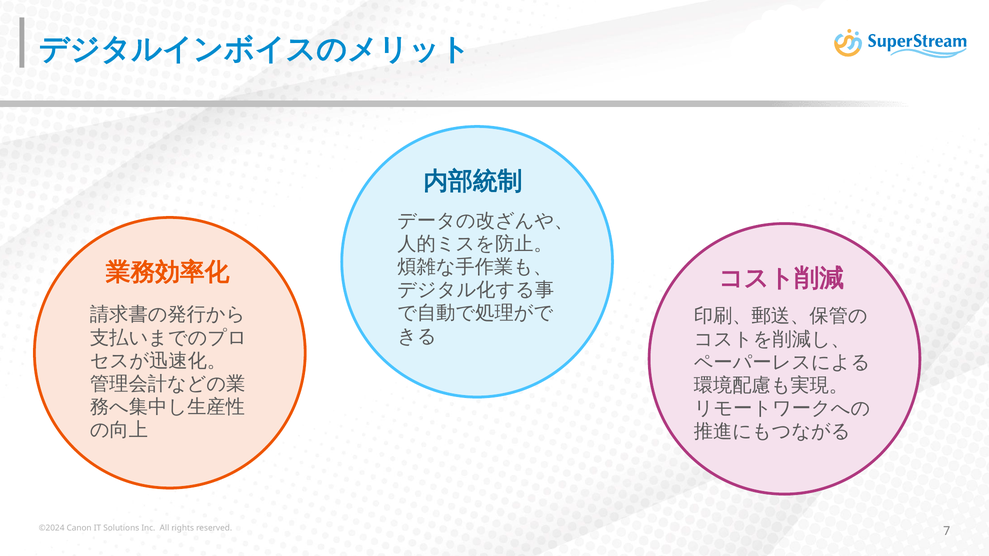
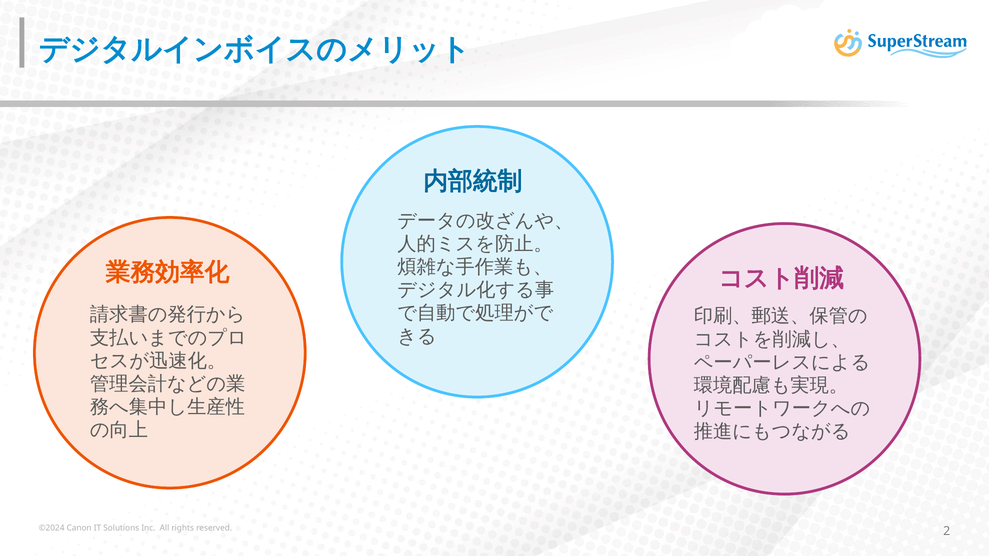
7: 7 -> 2 (947, 532)
